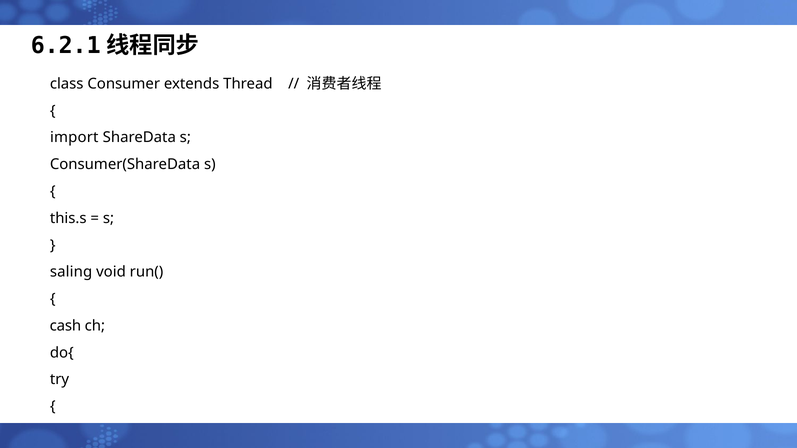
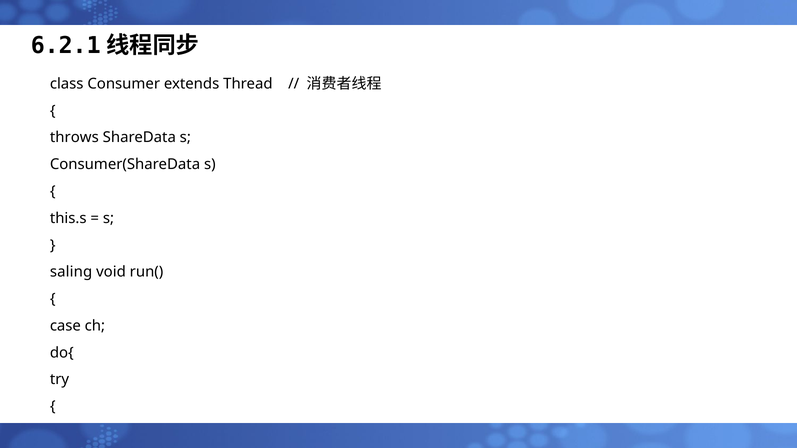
import: import -> throws (74, 138)
cash: cash -> case (65, 326)
